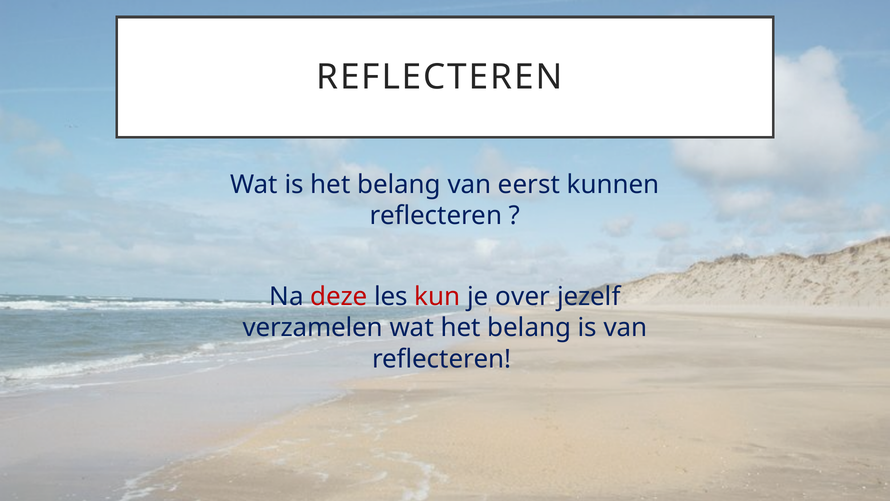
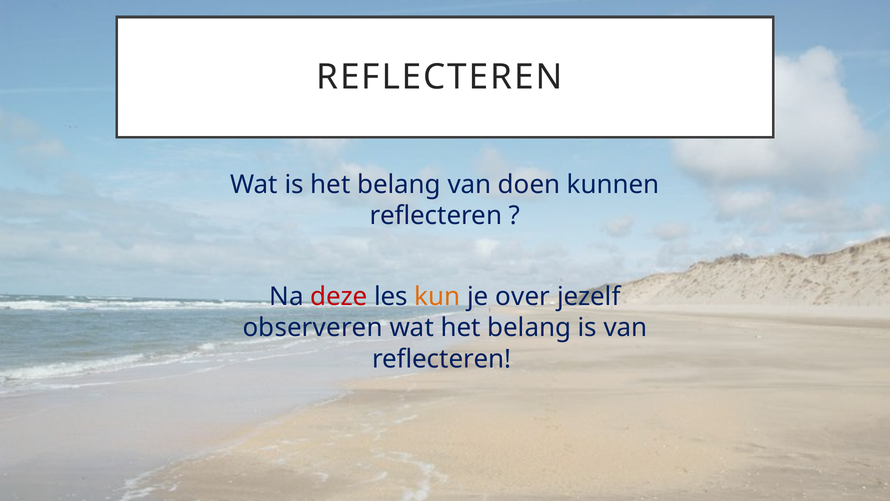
eerst: eerst -> doen (529, 184)
kun colour: red -> orange (437, 296)
verzamelen: verzamelen -> observeren (313, 328)
